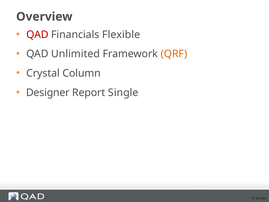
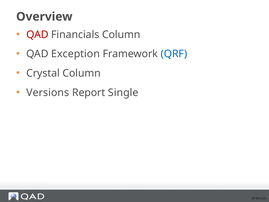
Financials Flexible: Flexible -> Column (121, 35)
Unlimited: Unlimited -> Exception (76, 54)
QRF colour: orange -> blue (174, 54)
Designer: Designer -> Versions (48, 92)
